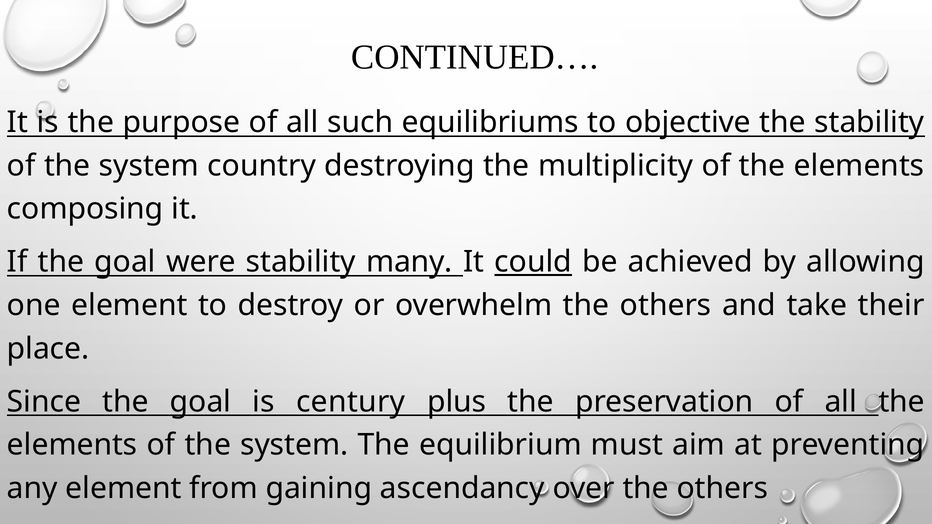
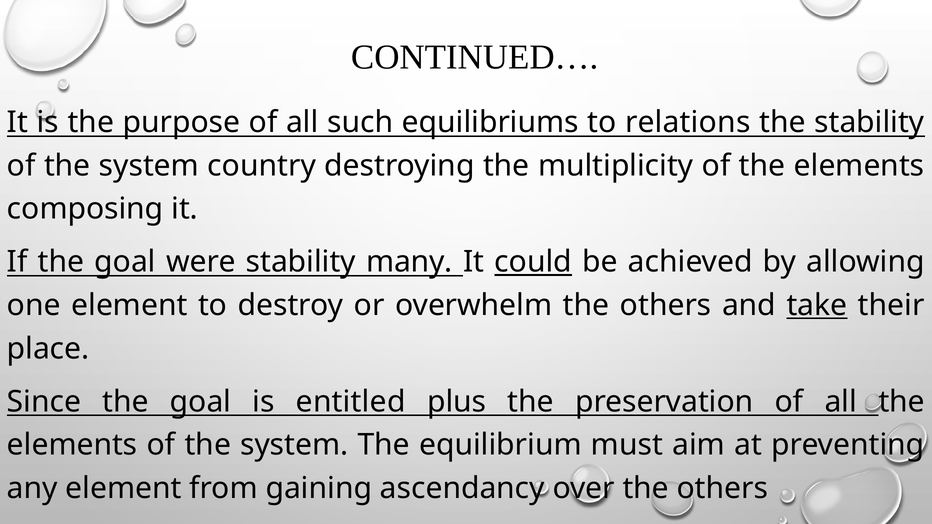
objective: objective -> relations (688, 122)
take underline: none -> present (817, 306)
century: century -> entitled (351, 402)
